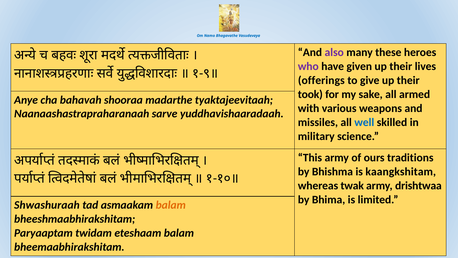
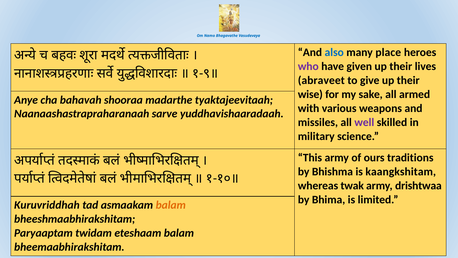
also colour: purple -> blue (334, 52)
these: these -> place (388, 52)
offerings: offerings -> abraveet (321, 80)
took: took -> wise (310, 94)
well colour: blue -> purple (364, 122)
Shwashuraah: Shwashuraah -> Kuruvriddhah (47, 205)
